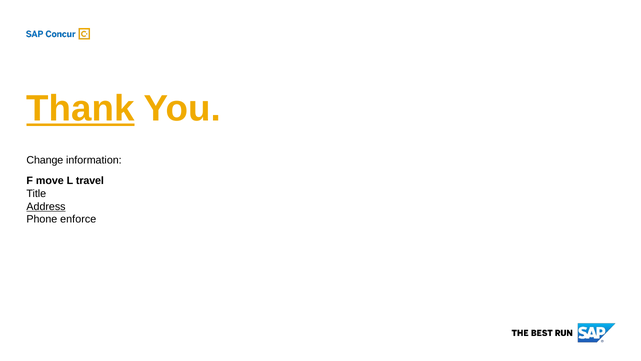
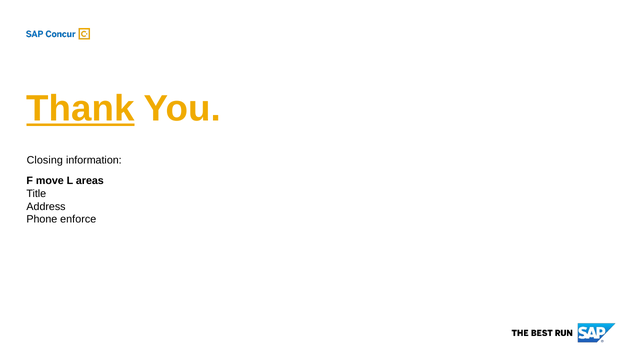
Change: Change -> Closing (45, 160)
travel: travel -> areas (90, 181)
Address underline: present -> none (46, 206)
